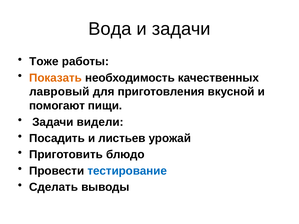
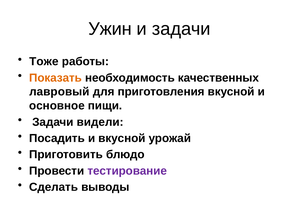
Вода: Вода -> Ужин (110, 29)
помогают: помогают -> основное (57, 106)
и листьев: листьев -> вкусной (122, 138)
тестирование colour: blue -> purple (127, 171)
